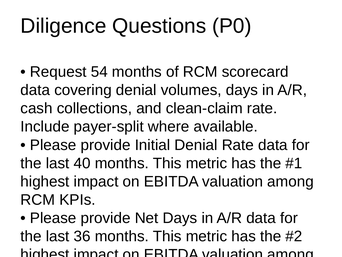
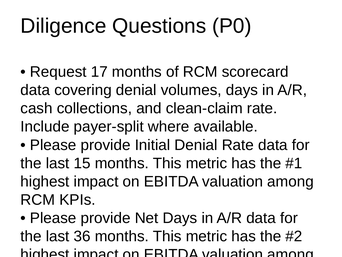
54: 54 -> 17 (99, 72)
40: 40 -> 15 (82, 163)
